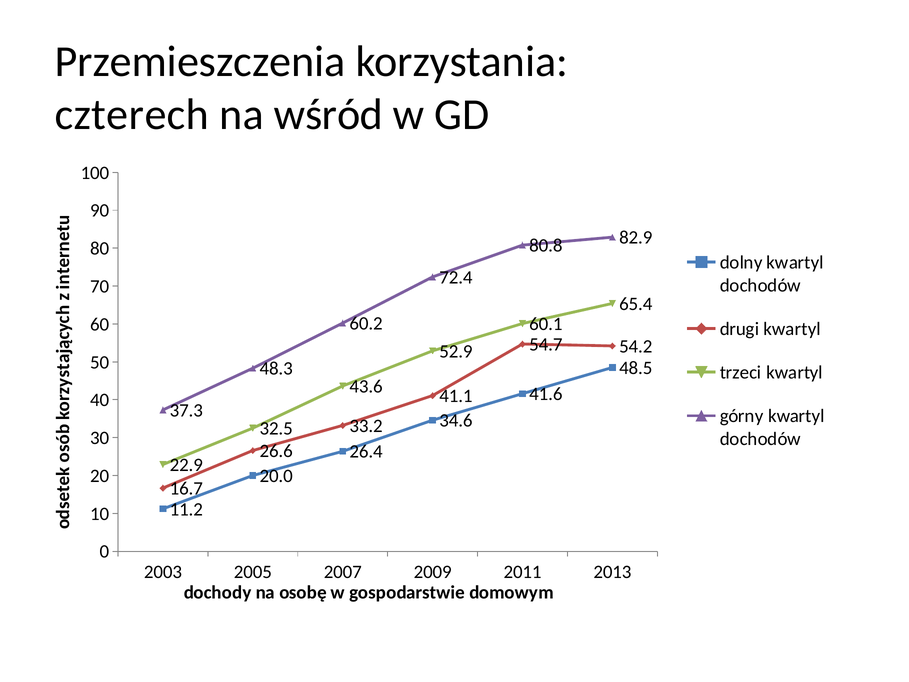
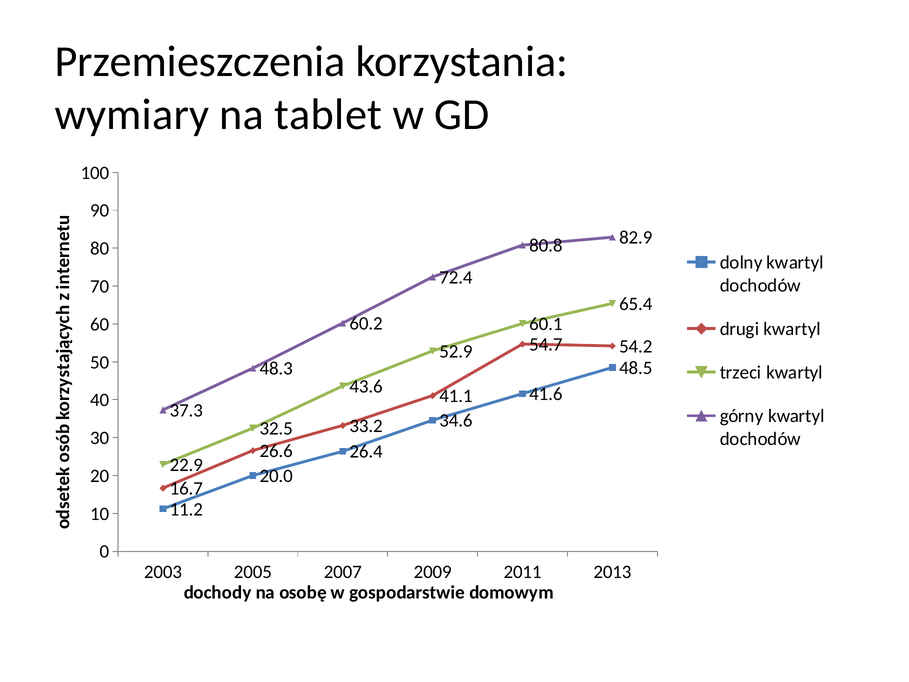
czterech: czterech -> wymiary (132, 114)
wśród: wśród -> tablet (328, 114)
